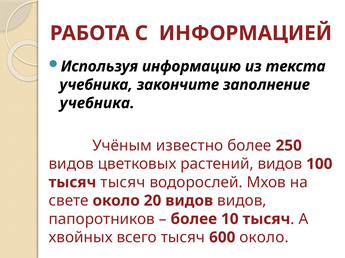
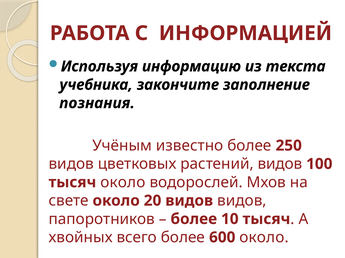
учебника: учебника -> познания (97, 103)
тысяч тысяч: тысяч -> около (123, 183)
всего тысяч: тысяч -> более (183, 238)
